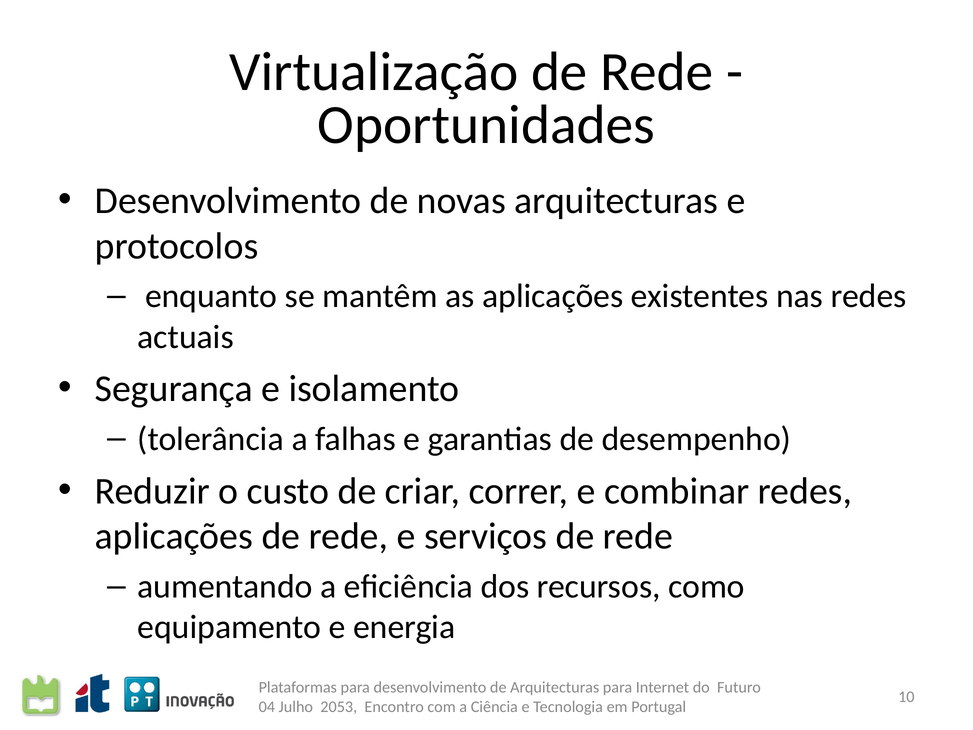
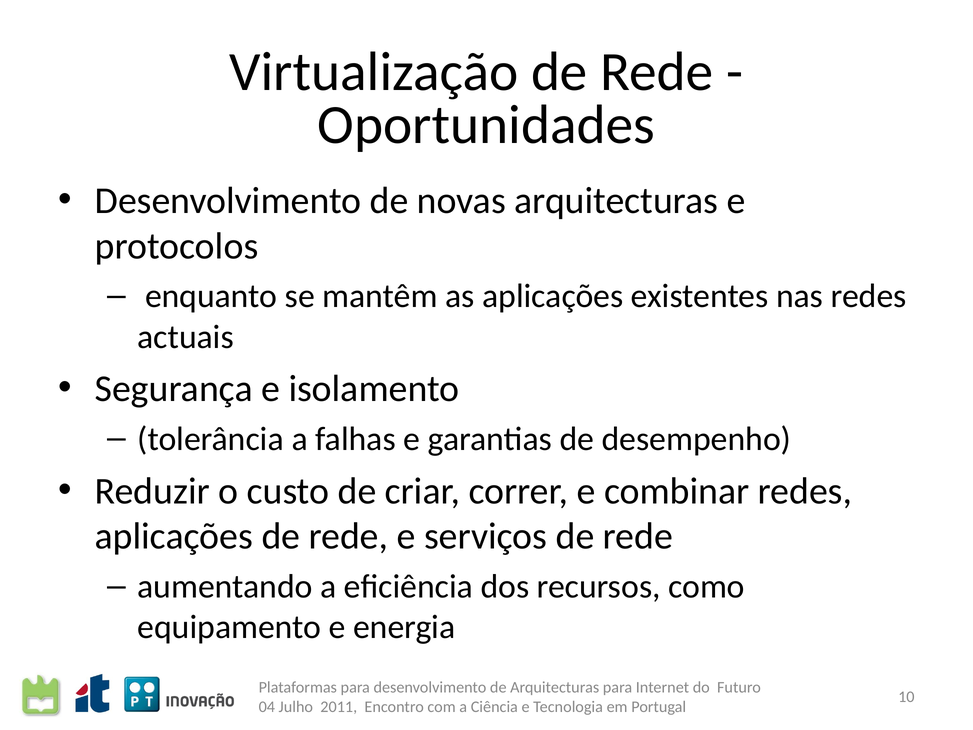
2053: 2053 -> 2011 (339, 707)
